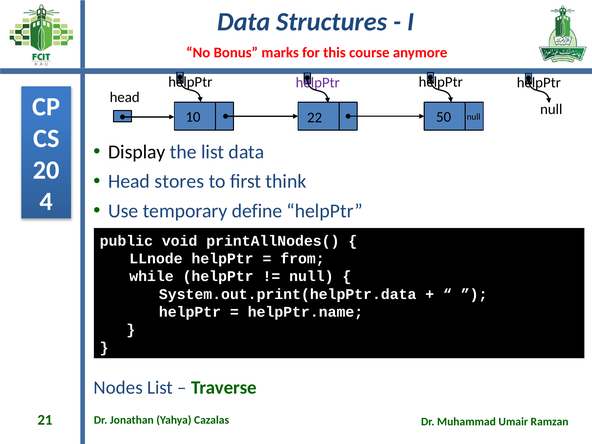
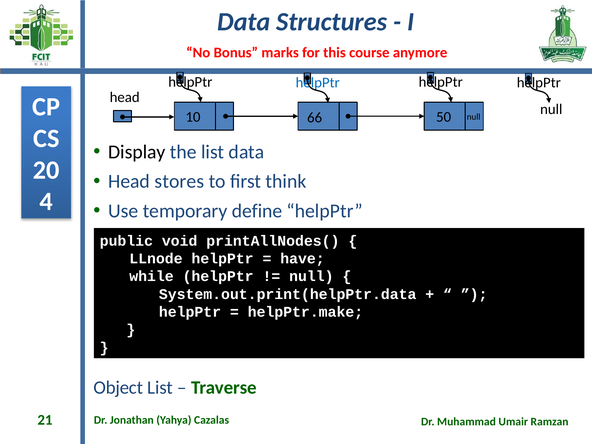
helpPtr colour: purple -> blue (318, 82)
22: 22 -> 66 (315, 118)
from: from -> have (302, 259)
helpPtr.name: helpPtr.name -> helpPtr.make (305, 312)
Nodes: Nodes -> Object (118, 388)
